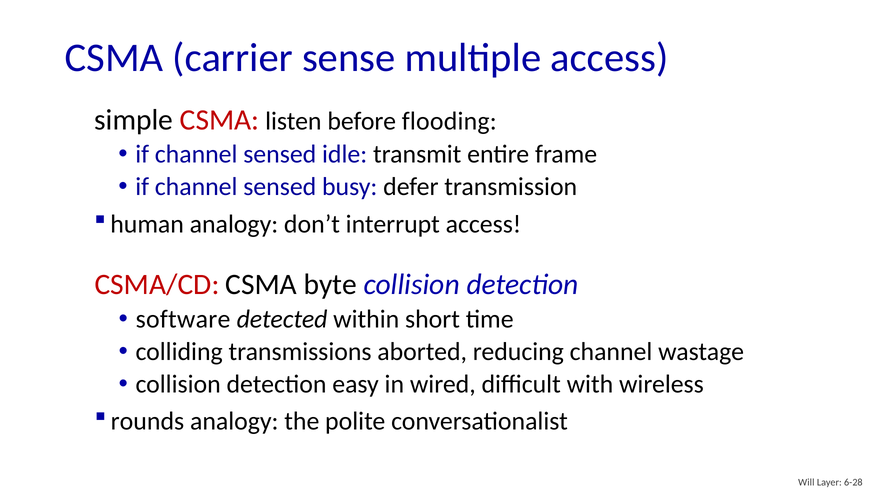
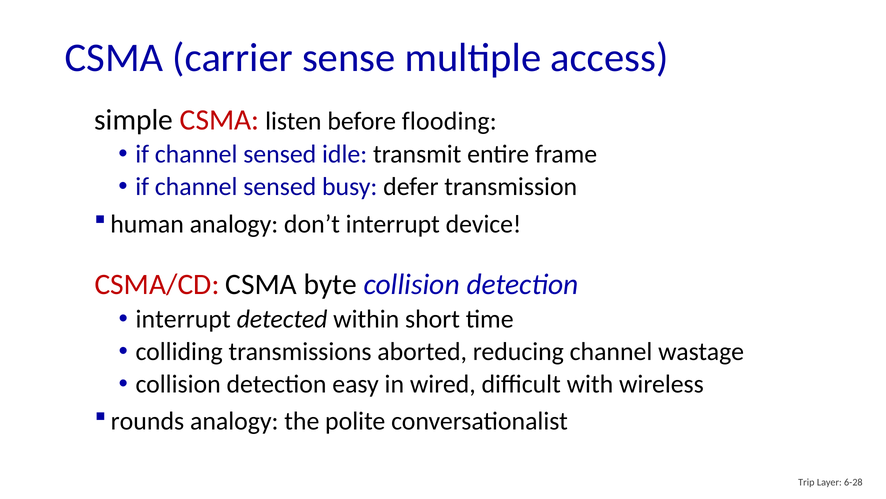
interrupt access: access -> device (484, 224)
software: software -> interrupt (183, 319)
Will: Will -> Trip (806, 482)
